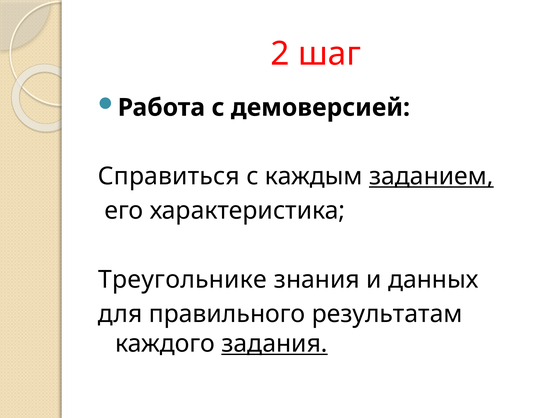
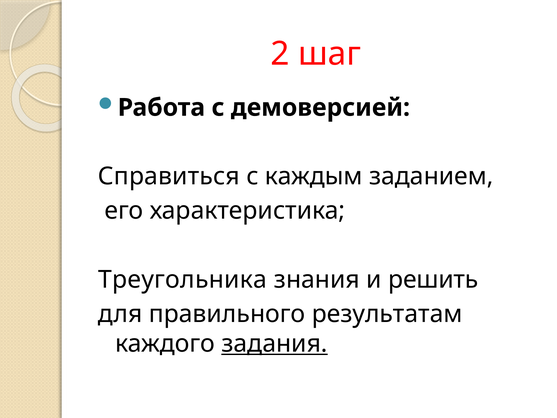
заданием underline: present -> none (431, 176)
Треугольнике: Треугольнике -> Треугольника (183, 279)
данных: данных -> решить (433, 279)
